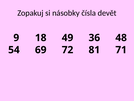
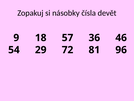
49: 49 -> 57 (68, 38)
48: 48 -> 46 (121, 38)
69: 69 -> 29 (41, 50)
71: 71 -> 96 (121, 50)
